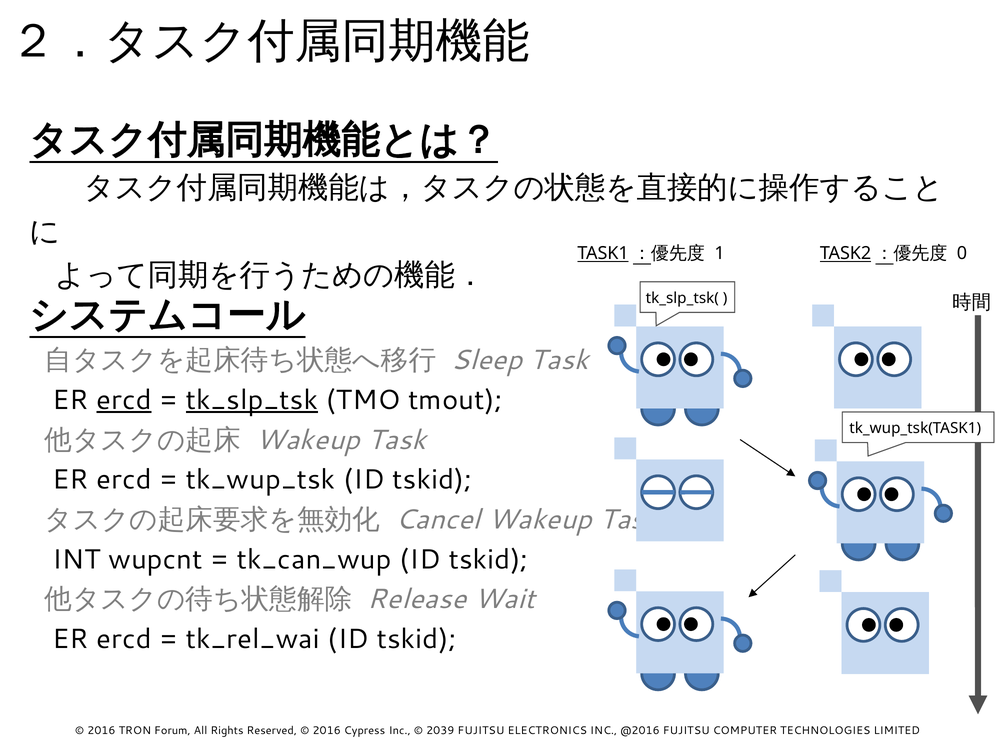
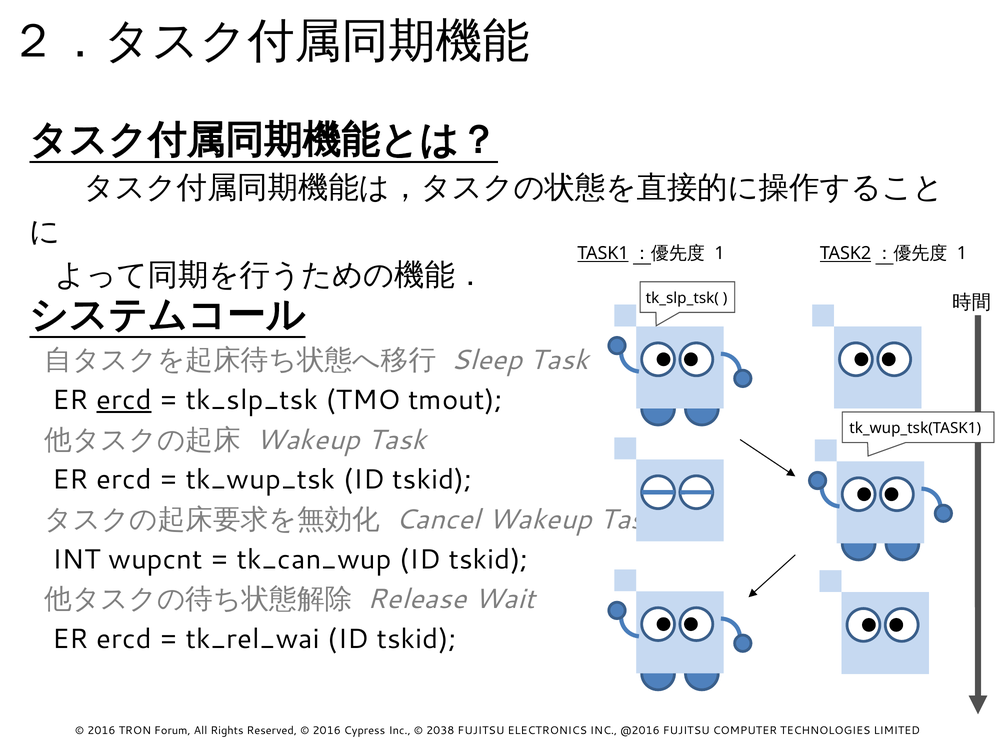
0: 0 -> 1 (962, 253)
tk_slp_tsk underline: present -> none (252, 400)
2039: 2039 -> 2038 (440, 730)
